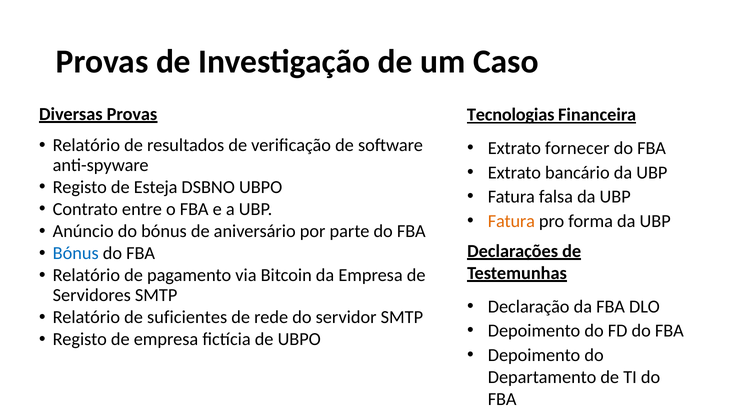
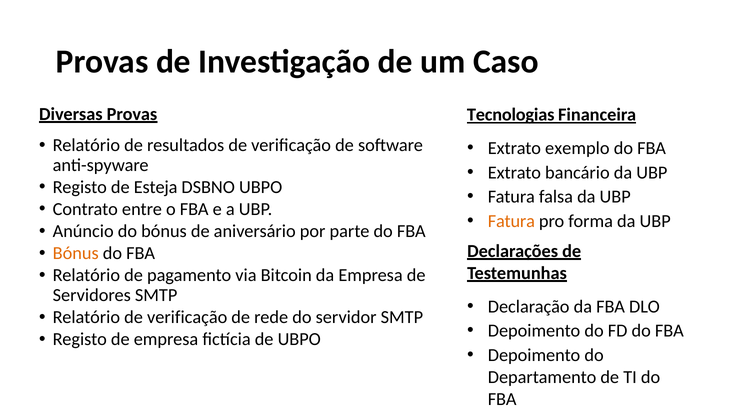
fornecer: fornecer -> exemplo (577, 148)
Bónus colour: blue -> orange (76, 253)
Relatório de suficientes: suficientes -> verificação (187, 317)
